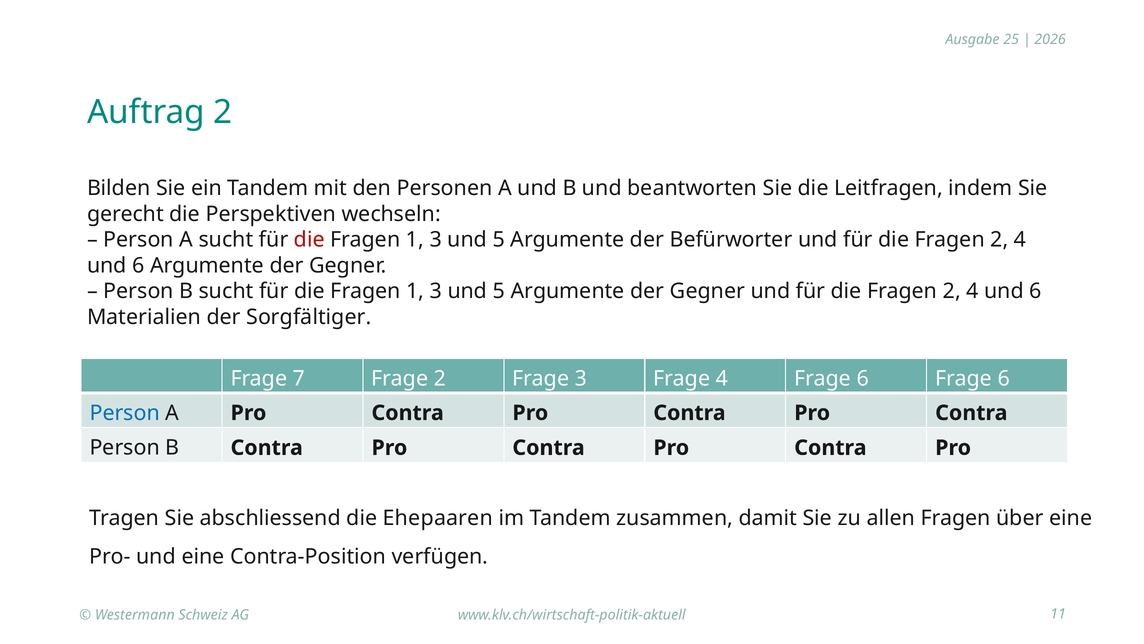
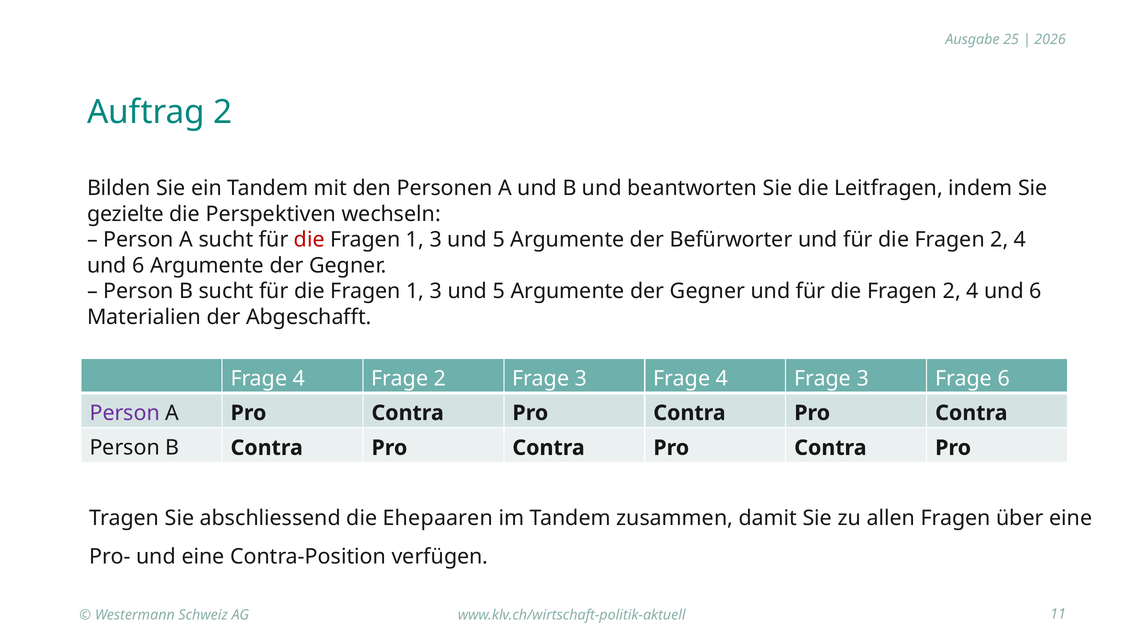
gerecht: gerecht -> gezielte (125, 214)
Sorgfältiger: Sorgfältiger -> Abgeschafft (309, 317)
7: 7 -> 4 (299, 378)
4 Frage 6: 6 -> 3 (863, 378)
Person colour: blue -> purple (125, 413)
